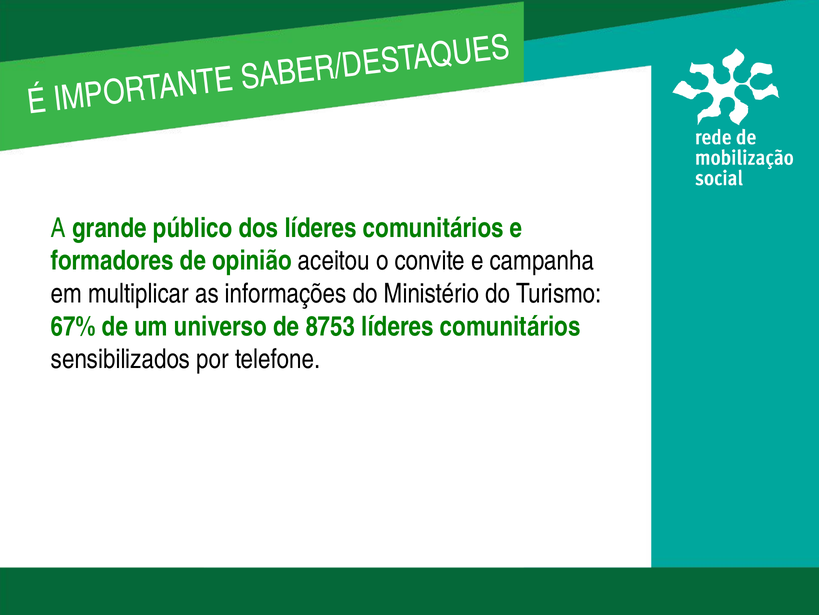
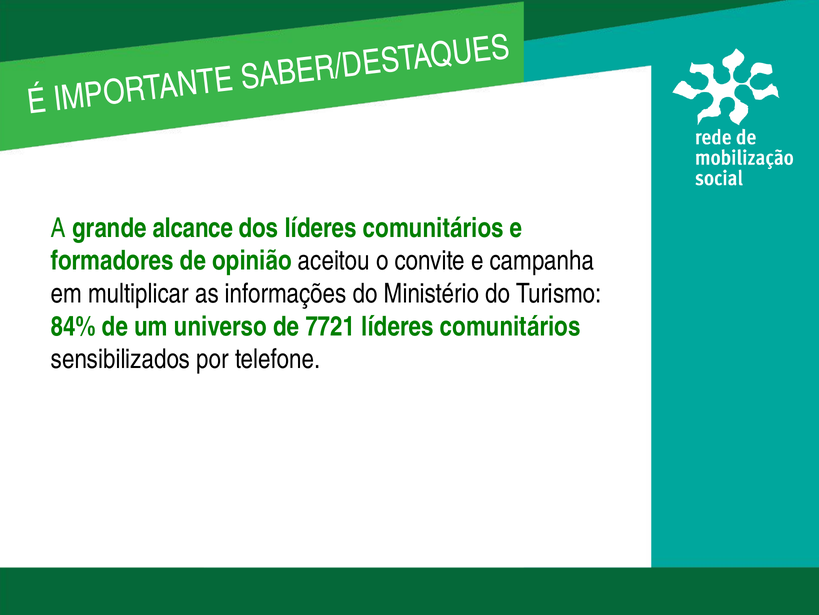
público: público -> alcance (193, 228)
67%: 67% -> 84% (73, 326)
8753: 8753 -> 7721 (330, 326)
